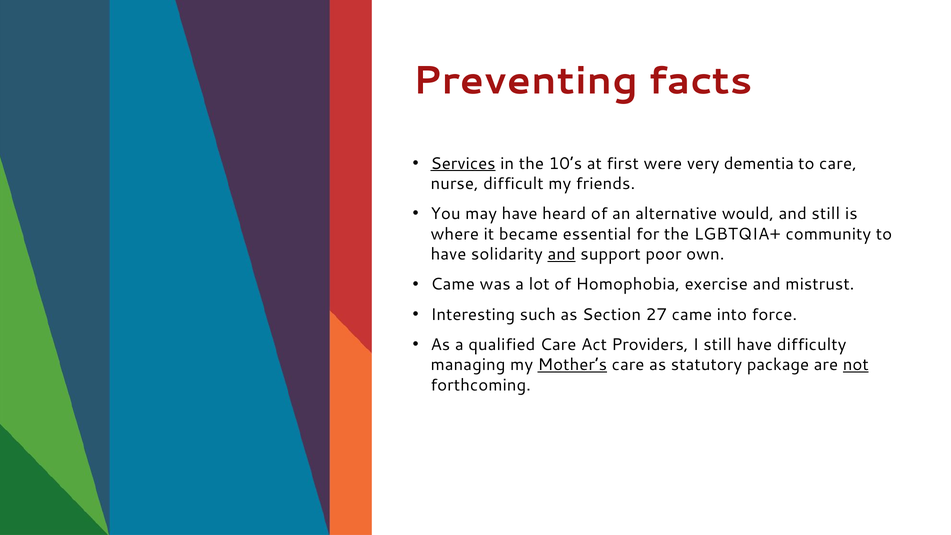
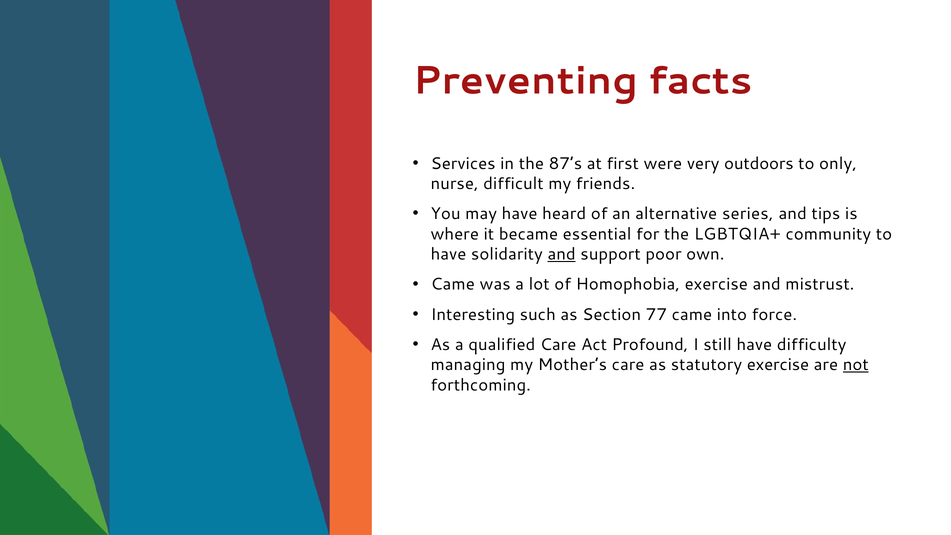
Services underline: present -> none (463, 163)
10’s: 10’s -> 87’s (565, 163)
dementia: dementia -> outdoors (759, 163)
to care: care -> only (838, 163)
would: would -> series (748, 214)
and still: still -> tips (826, 214)
27: 27 -> 77 (656, 315)
Providers: Providers -> Profound (650, 345)
Mother’s underline: present -> none (572, 365)
statutory package: package -> exercise (778, 365)
